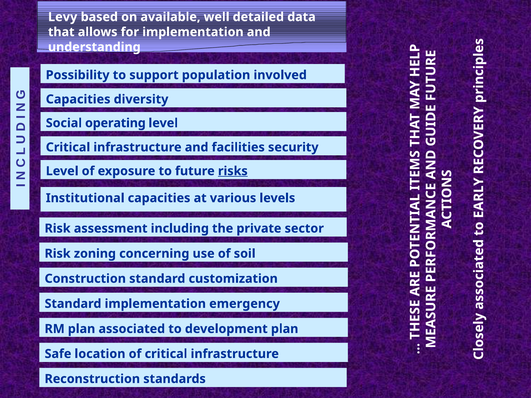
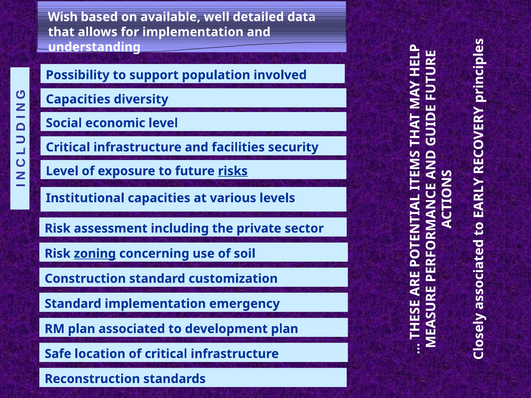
Levy: Levy -> Wish (63, 17)
operating: operating -> economic (115, 123)
zoning underline: none -> present (95, 254)
